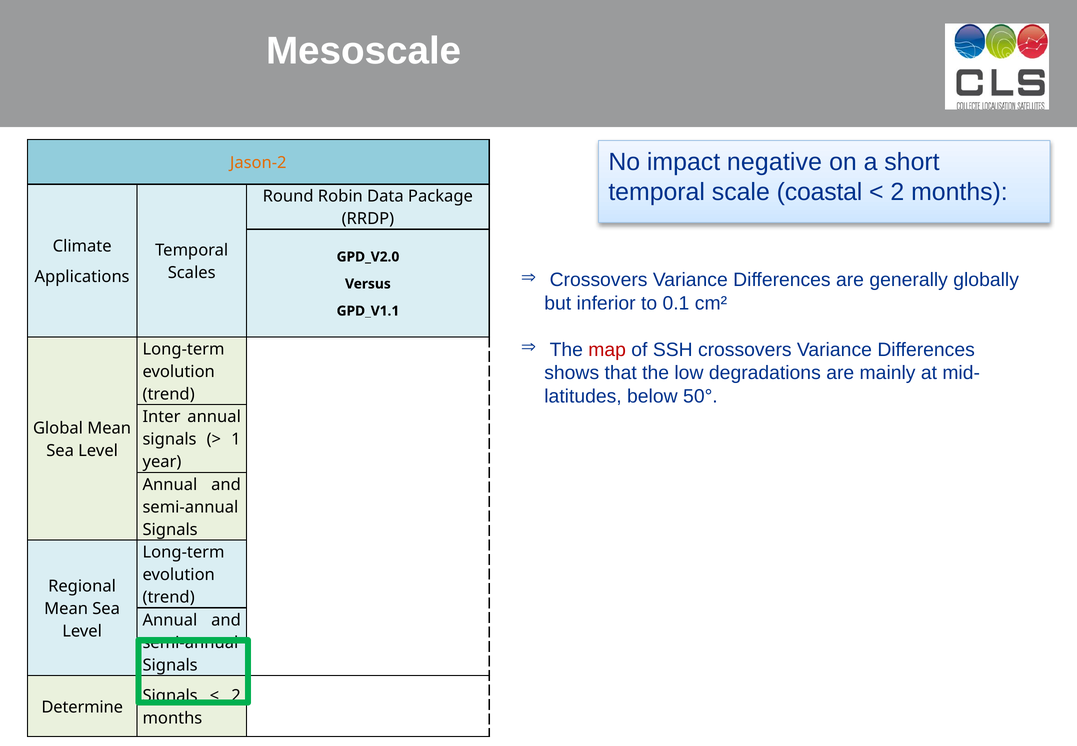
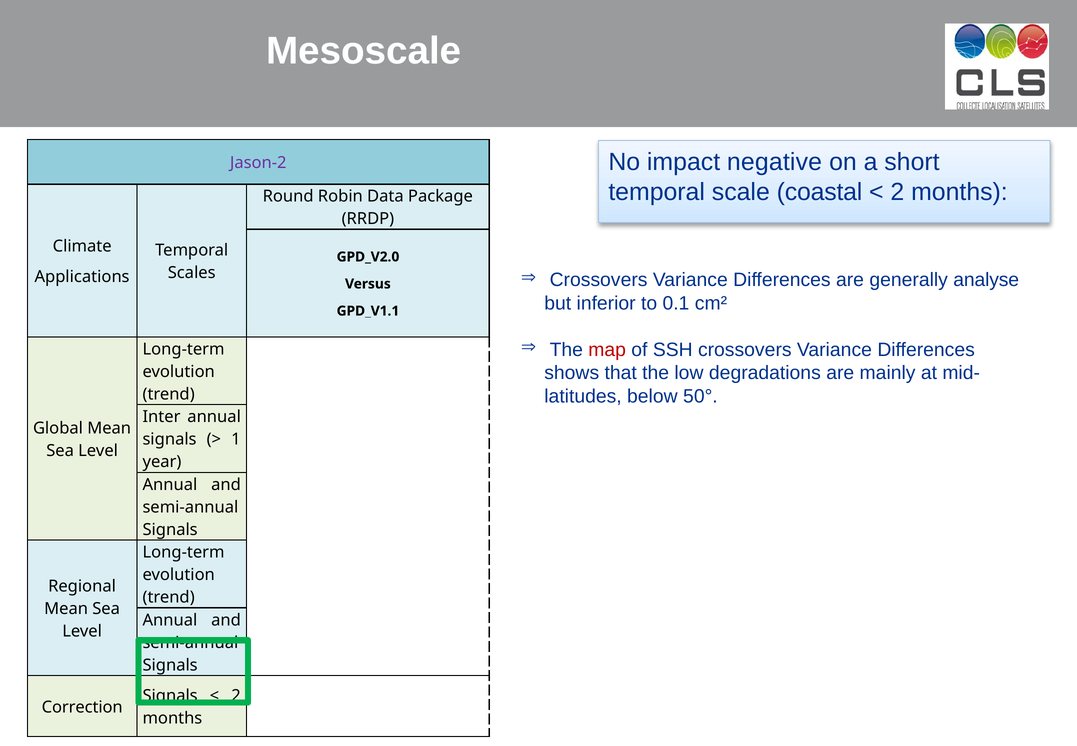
Jason-2 colour: orange -> purple (258, 163)
globally: globally -> analyse (986, 280)
Determine: Determine -> Correction (82, 707)
